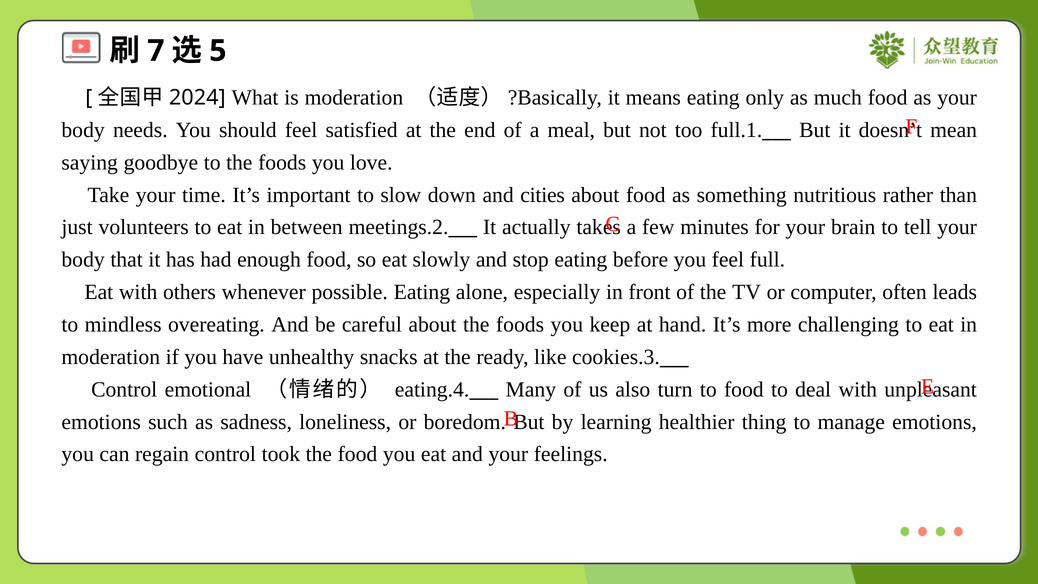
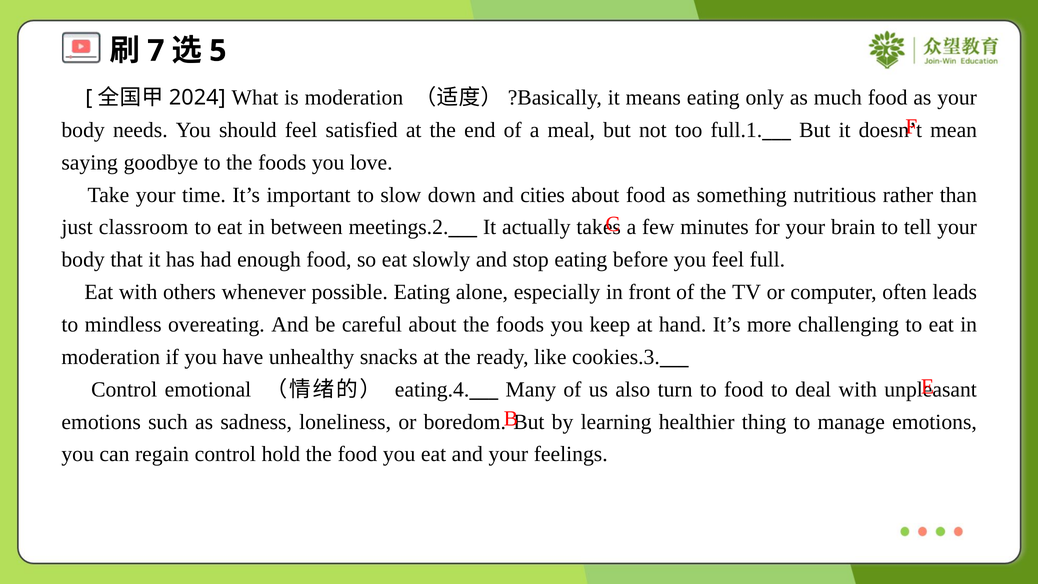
volunteers: volunteers -> classroom (144, 227)
took: took -> hold (281, 454)
